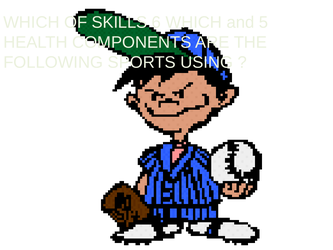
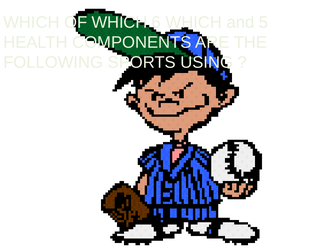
OF SKILLS: SKILLS -> WHICH (119, 22)
